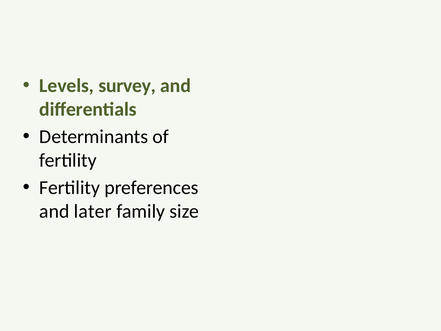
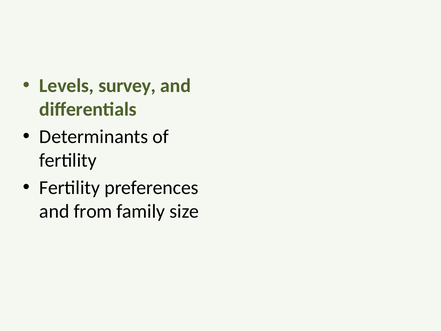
later: later -> from (93, 211)
